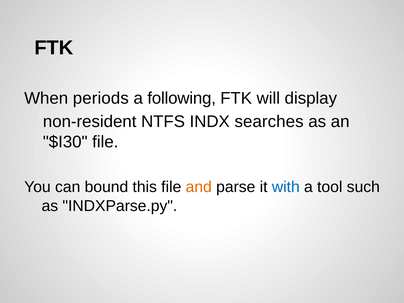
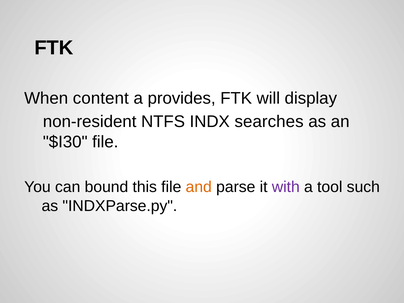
periods: periods -> content (101, 98)
following: following -> provides (182, 98)
with colour: blue -> purple (286, 187)
